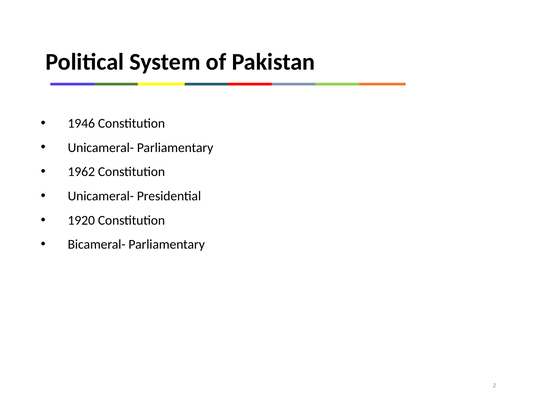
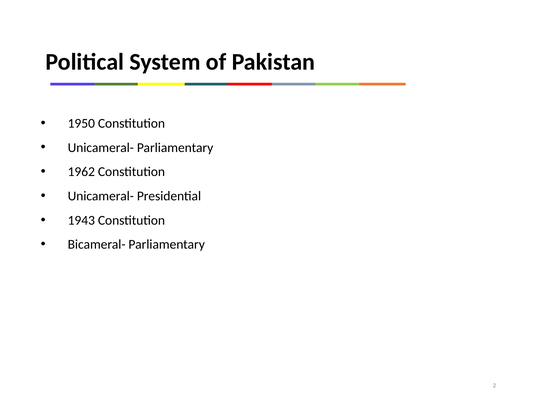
1946: 1946 -> 1950 (81, 123)
1920: 1920 -> 1943 (81, 220)
